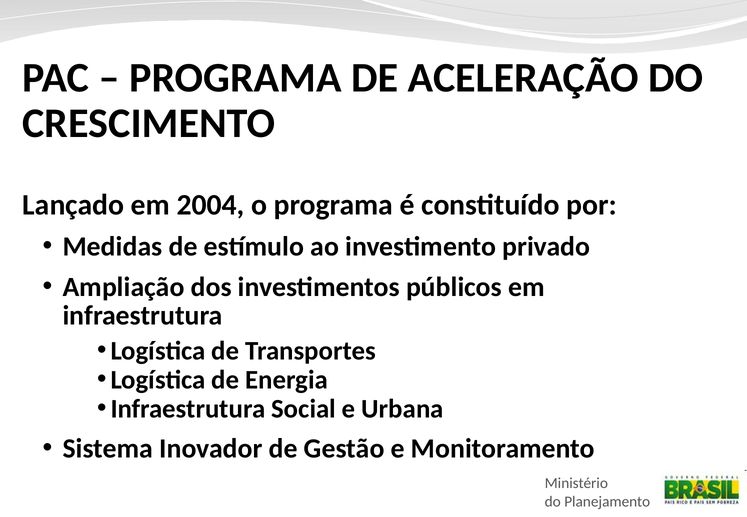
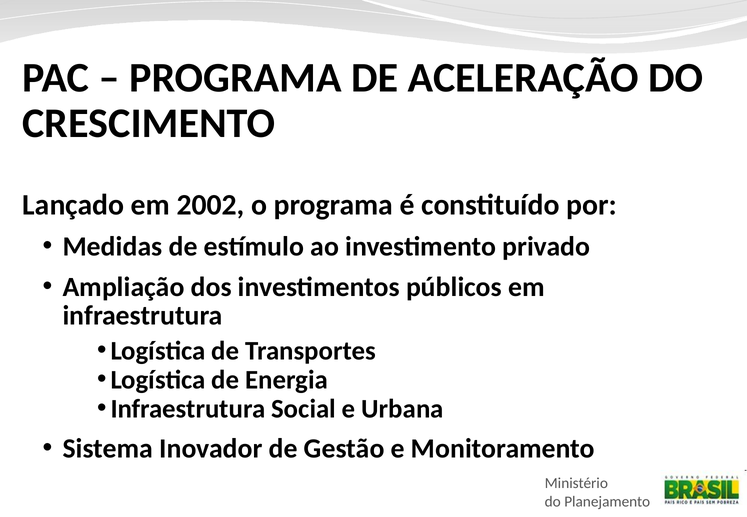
2004: 2004 -> 2002 (210, 205)
